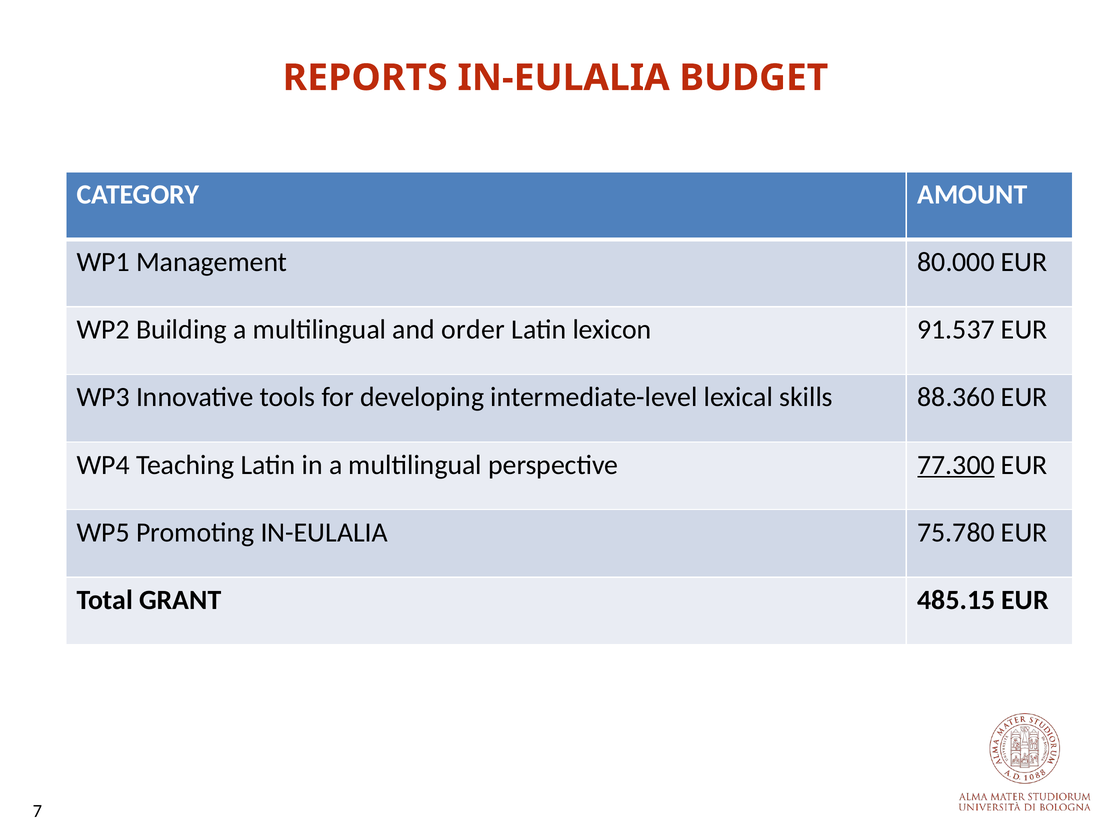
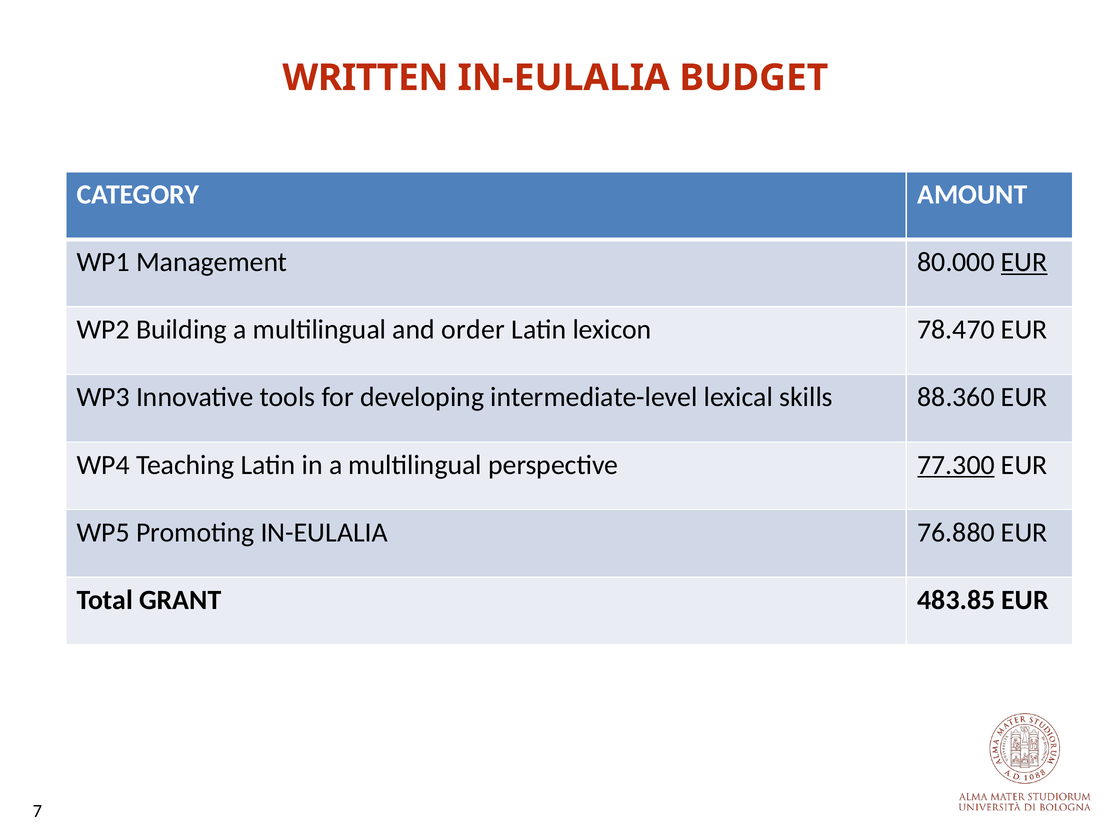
REPORTS: REPORTS -> WRITTEN (365, 78)
EUR underline: none -> present (1024, 262)
91.537: 91.537 -> 78.470 (956, 330)
75.780: 75.780 -> 76.880 (956, 532)
485.15: 485.15 -> 483.85 (956, 600)
